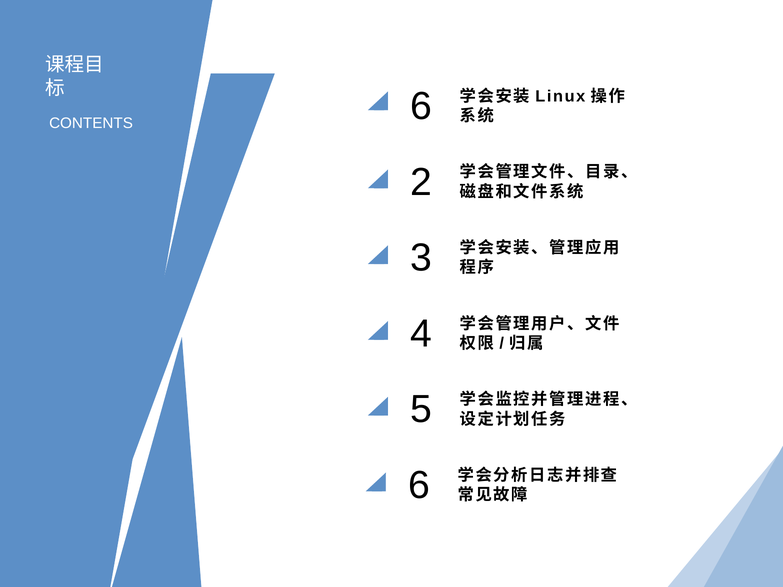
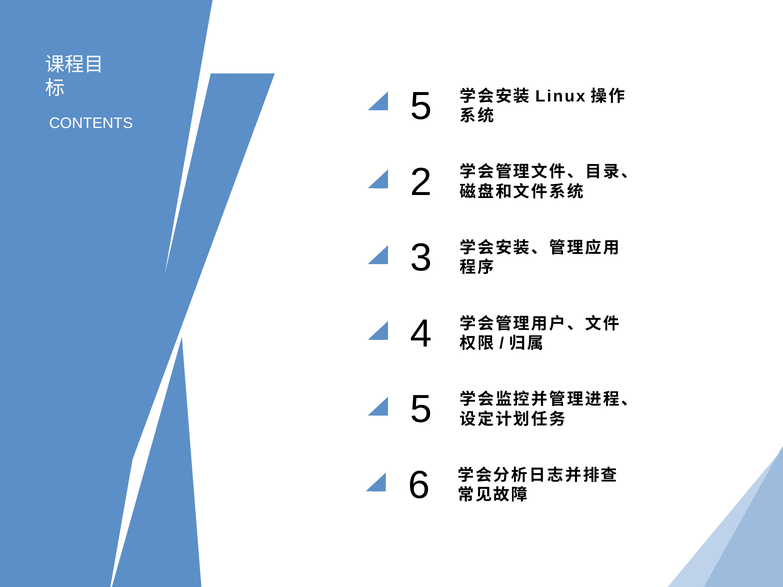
CONTENTS 6: 6 -> 5 (421, 106)
